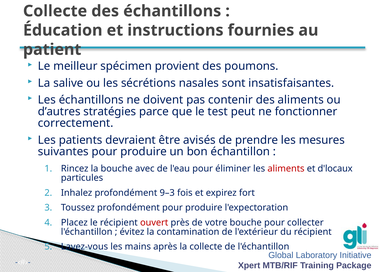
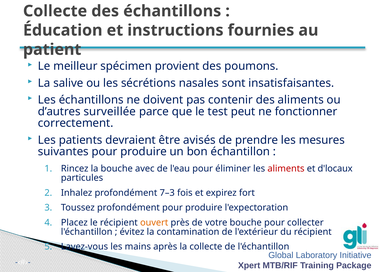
stratégies: stratégies -> surveillée (110, 111)
9–3: 9–3 -> 7–3 (167, 193)
ouvert colour: red -> orange (154, 222)
